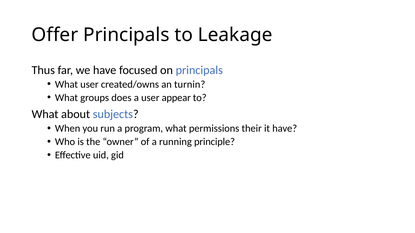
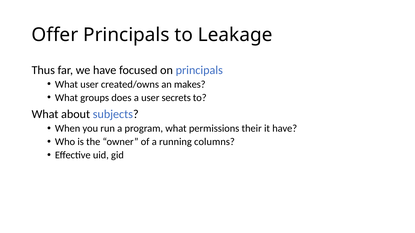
turnin: turnin -> makes (190, 84)
appear: appear -> secrets (176, 98)
principle: principle -> columns (214, 142)
